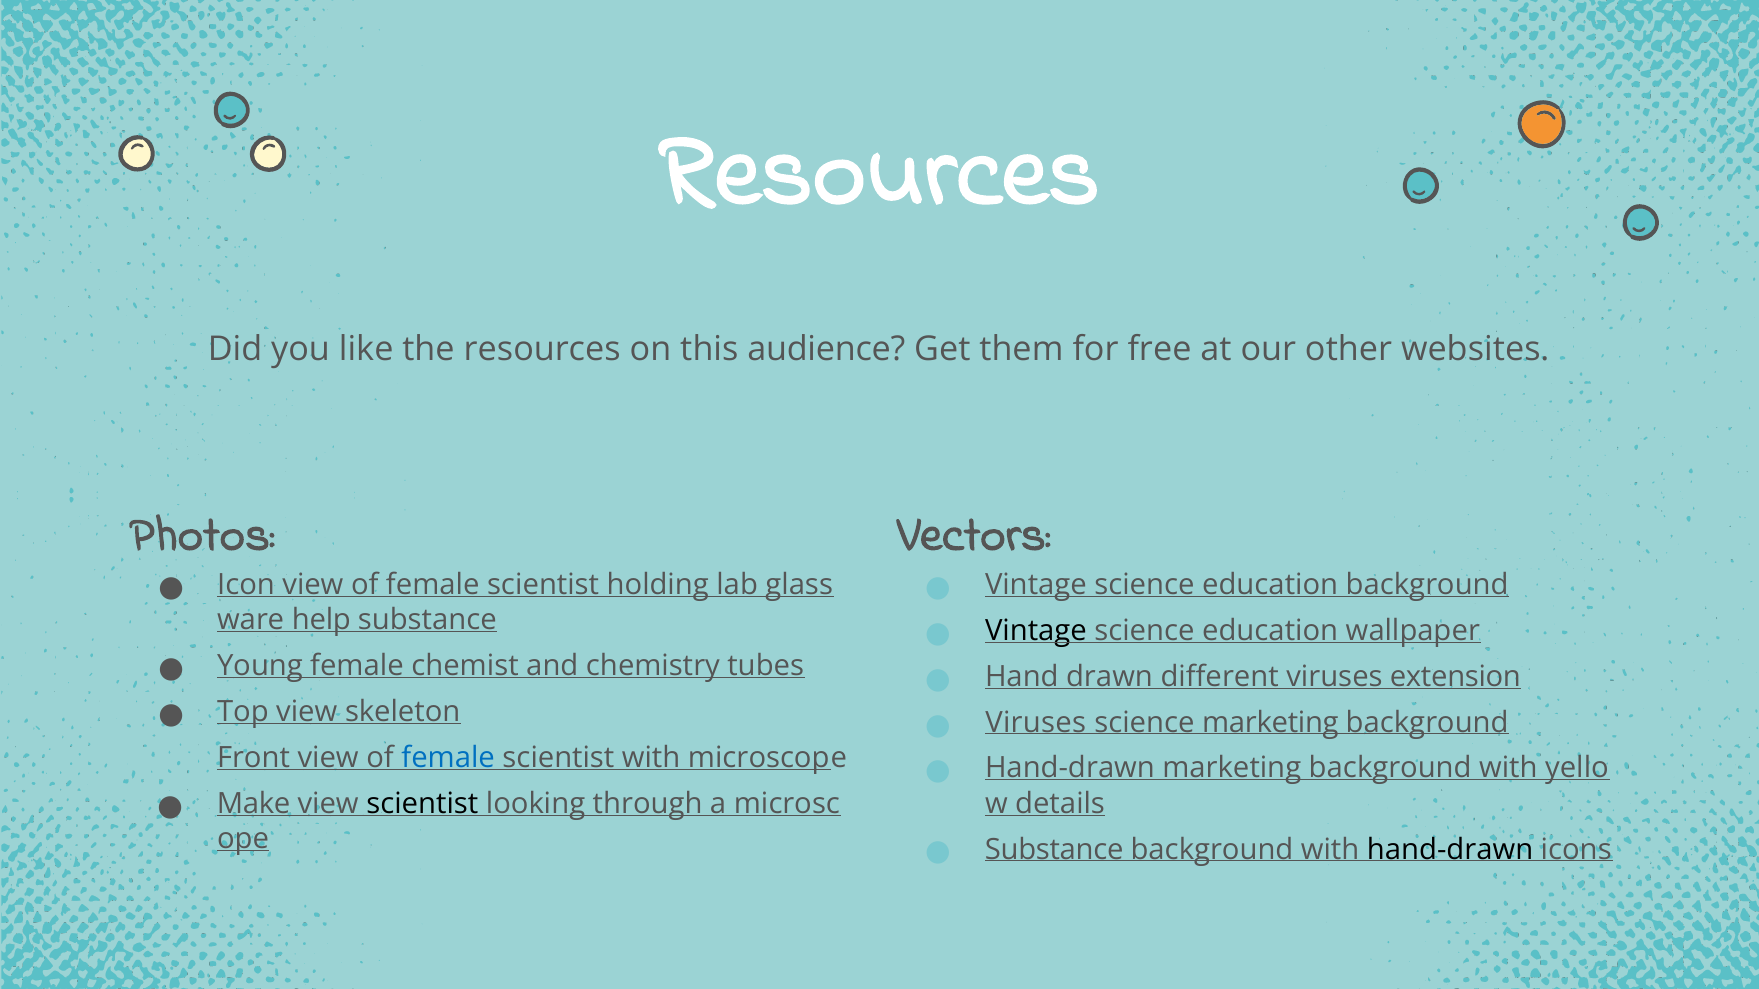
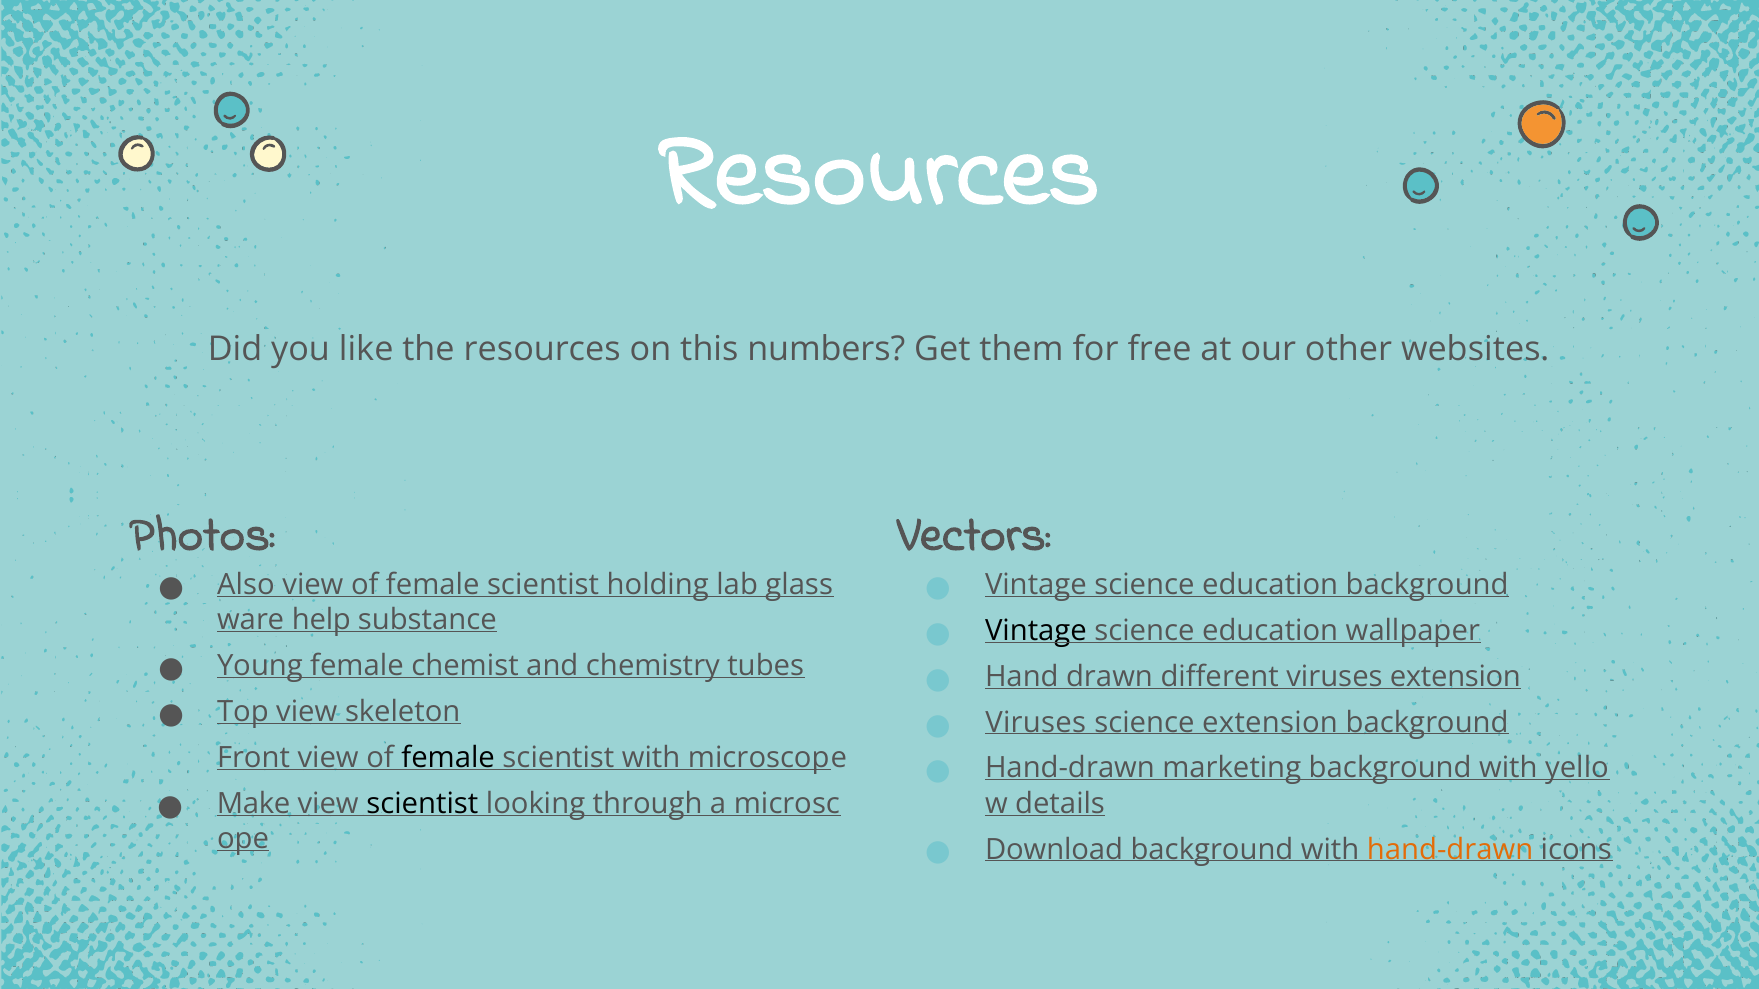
audience: audience -> numbers (826, 350)
Icon: Icon -> Also (246, 585)
science marketing: marketing -> extension (1270, 723)
female colour: blue -> black (448, 758)
Substance: Substance -> Download (1054, 850)
hand-drawn colour: black -> orange (1450, 850)
